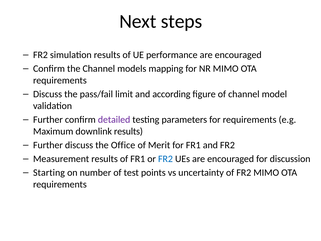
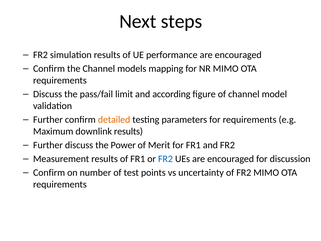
detailed colour: purple -> orange (114, 120)
Office: Office -> Power (123, 145)
Starting: Starting -> Confirm (49, 172)
